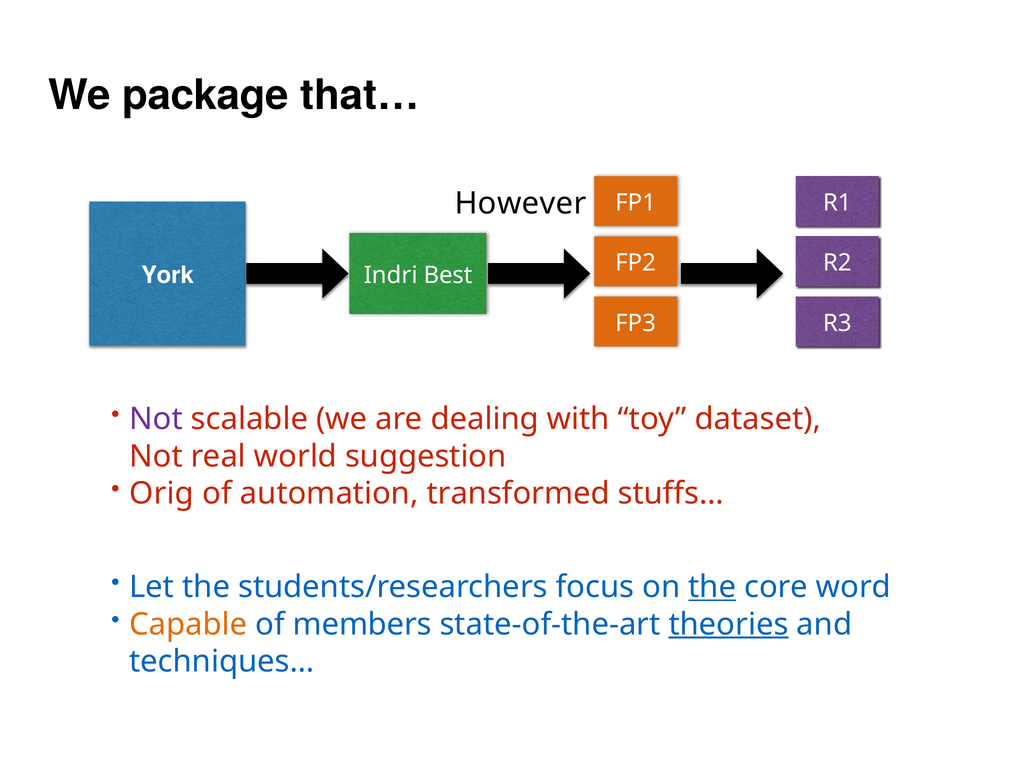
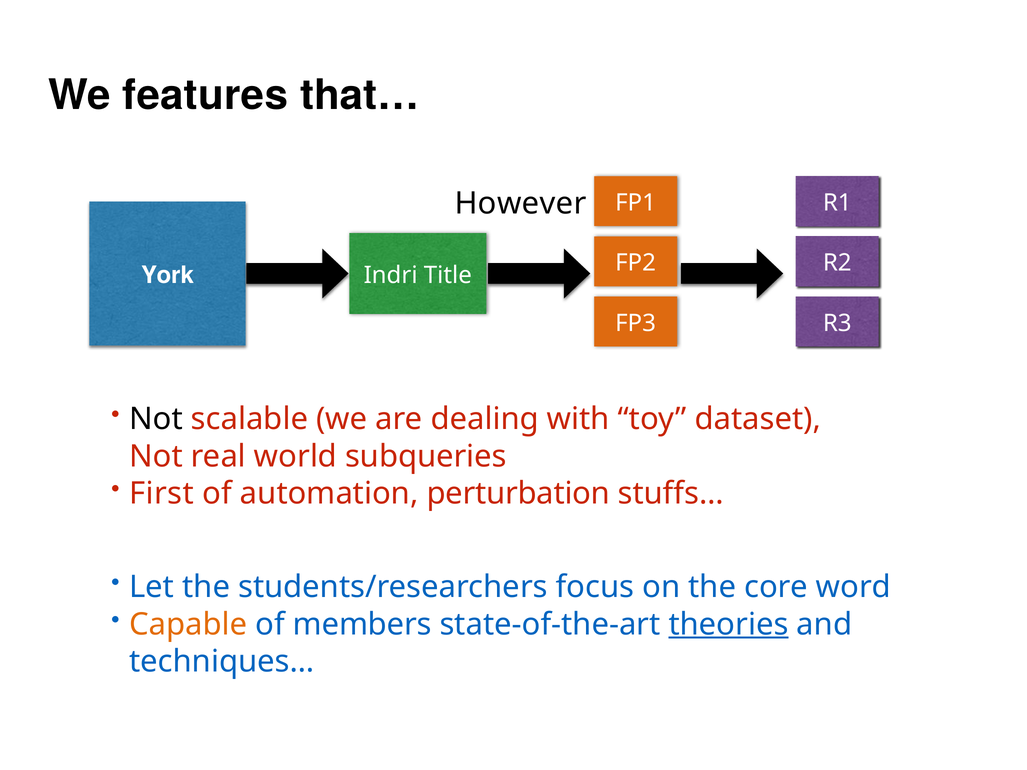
package: package -> features (205, 95)
Best: Best -> Title (448, 275)
Not colour: purple -> black (156, 419)
suggestion: suggestion -> subqueries (426, 456)
Orig: Orig -> First (162, 494)
transformed: transformed -> perturbation (518, 494)
the underline: present -> none (712, 587)
